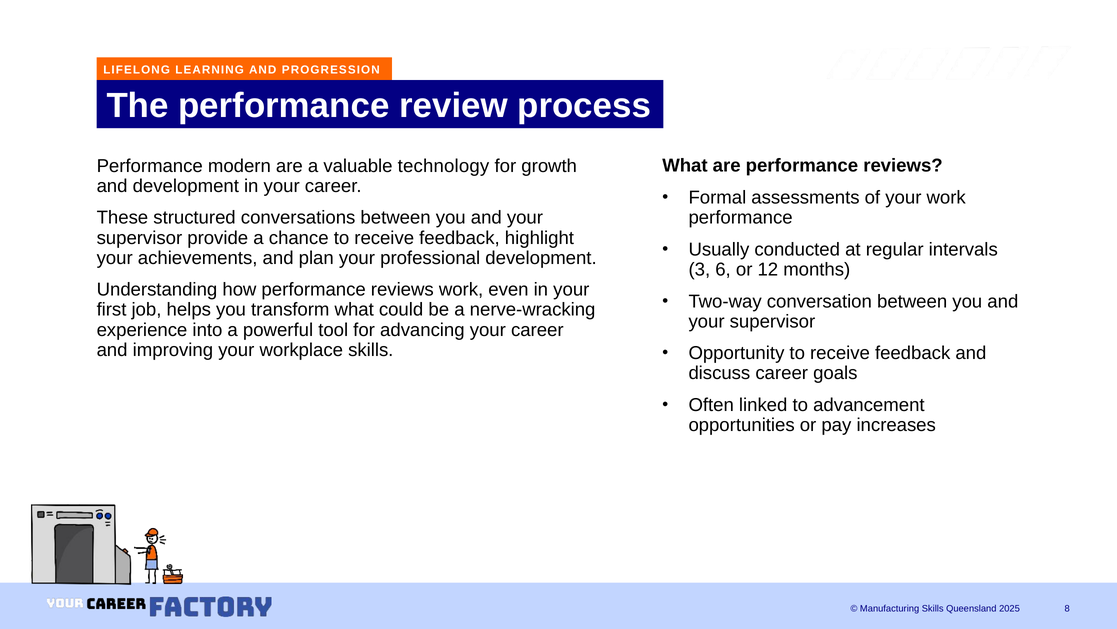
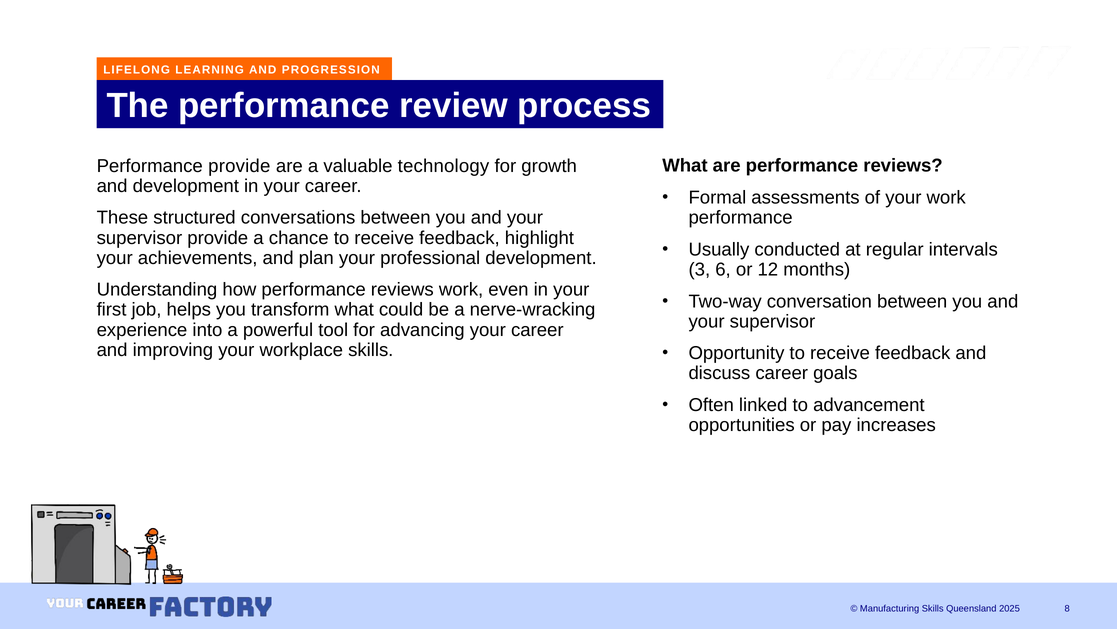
Performance modern: modern -> provide (239, 166)
